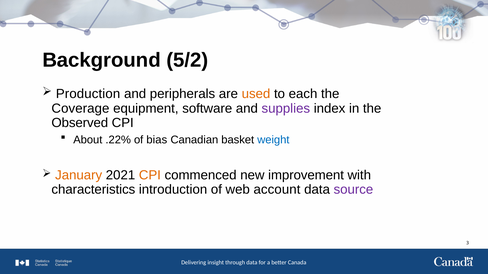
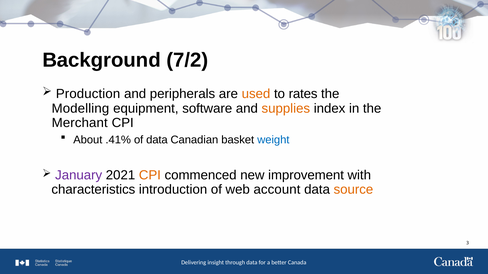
5/2: 5/2 -> 7/2 (187, 60)
each: each -> rates (303, 94)
Coverage: Coverage -> Modelling (80, 109)
supplies colour: purple -> orange (286, 109)
Observed: Observed -> Merchant (80, 123)
.22%: .22% -> .41% (118, 140)
of bias: bias -> data (157, 140)
January colour: orange -> purple (79, 176)
source colour: purple -> orange (353, 190)
